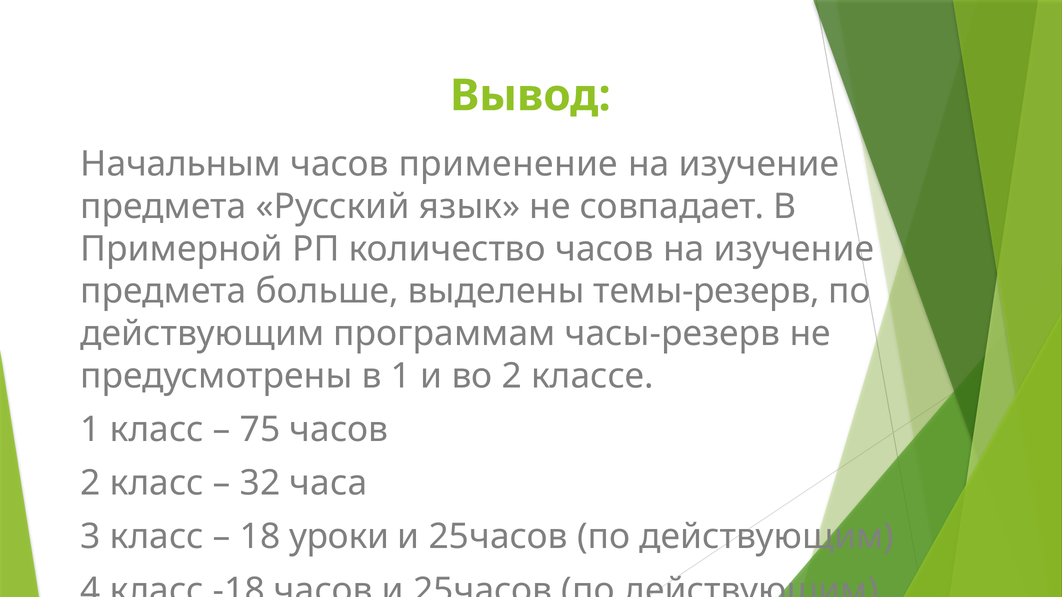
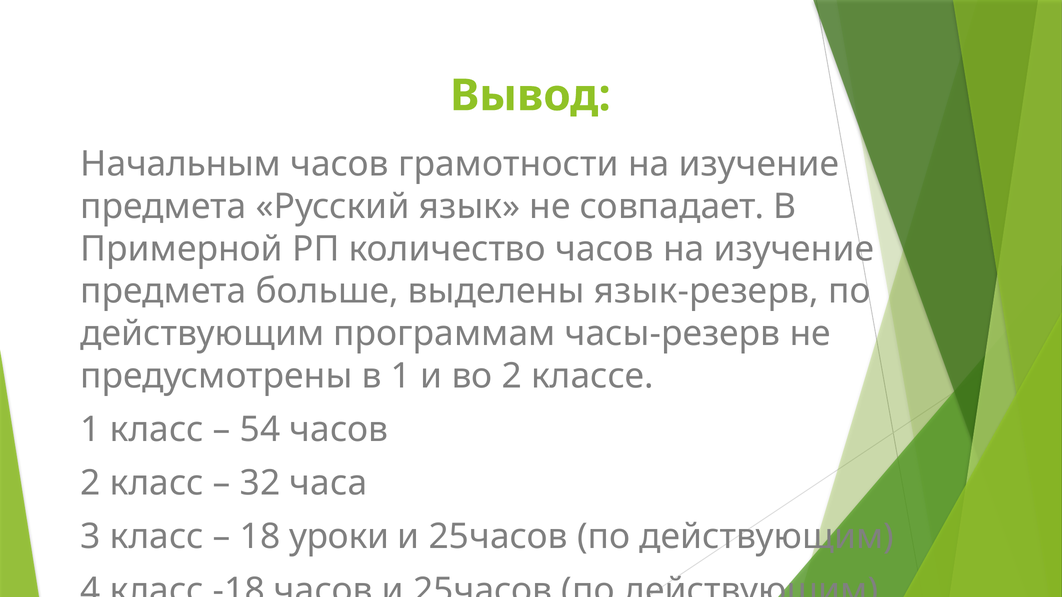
применение: применение -> грамотности (508, 164)
темы-резерв: темы-резерв -> язык-резерв (706, 291)
75: 75 -> 54 (260, 430)
